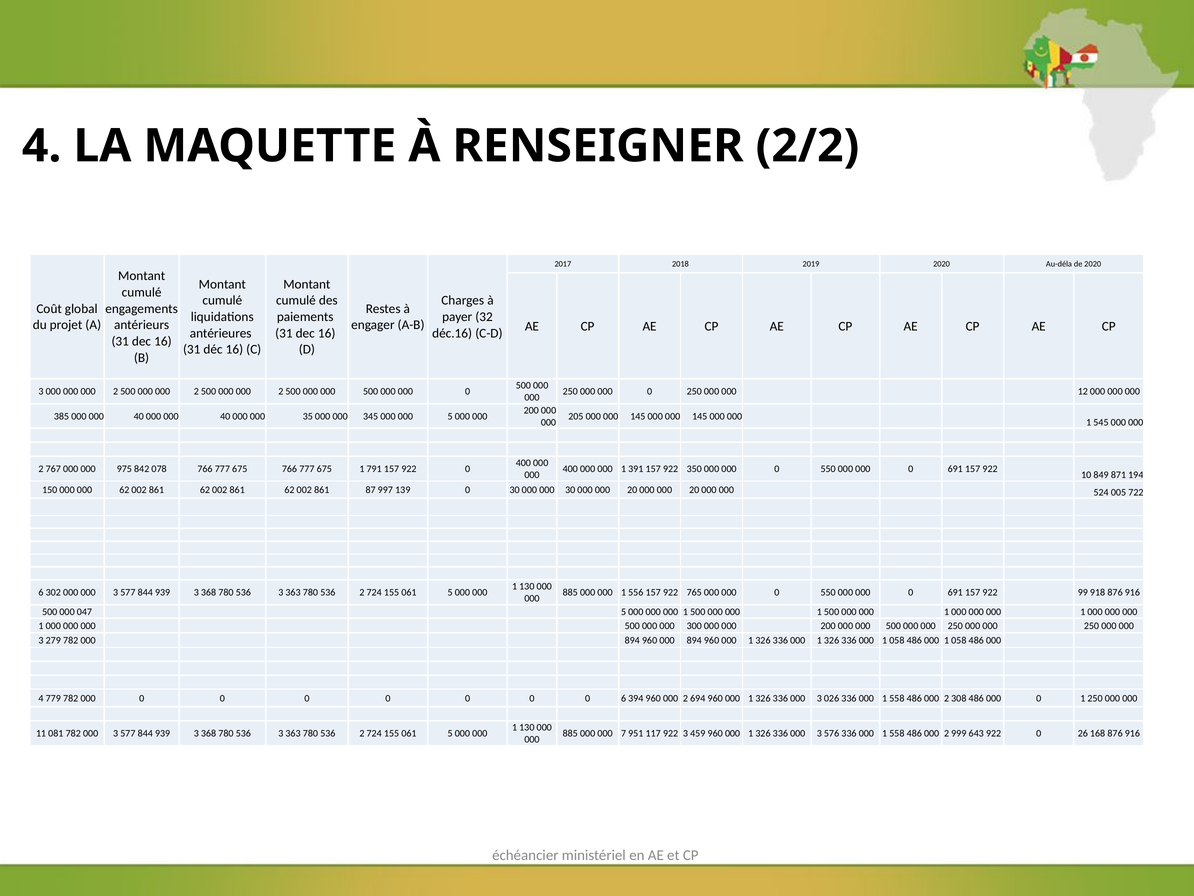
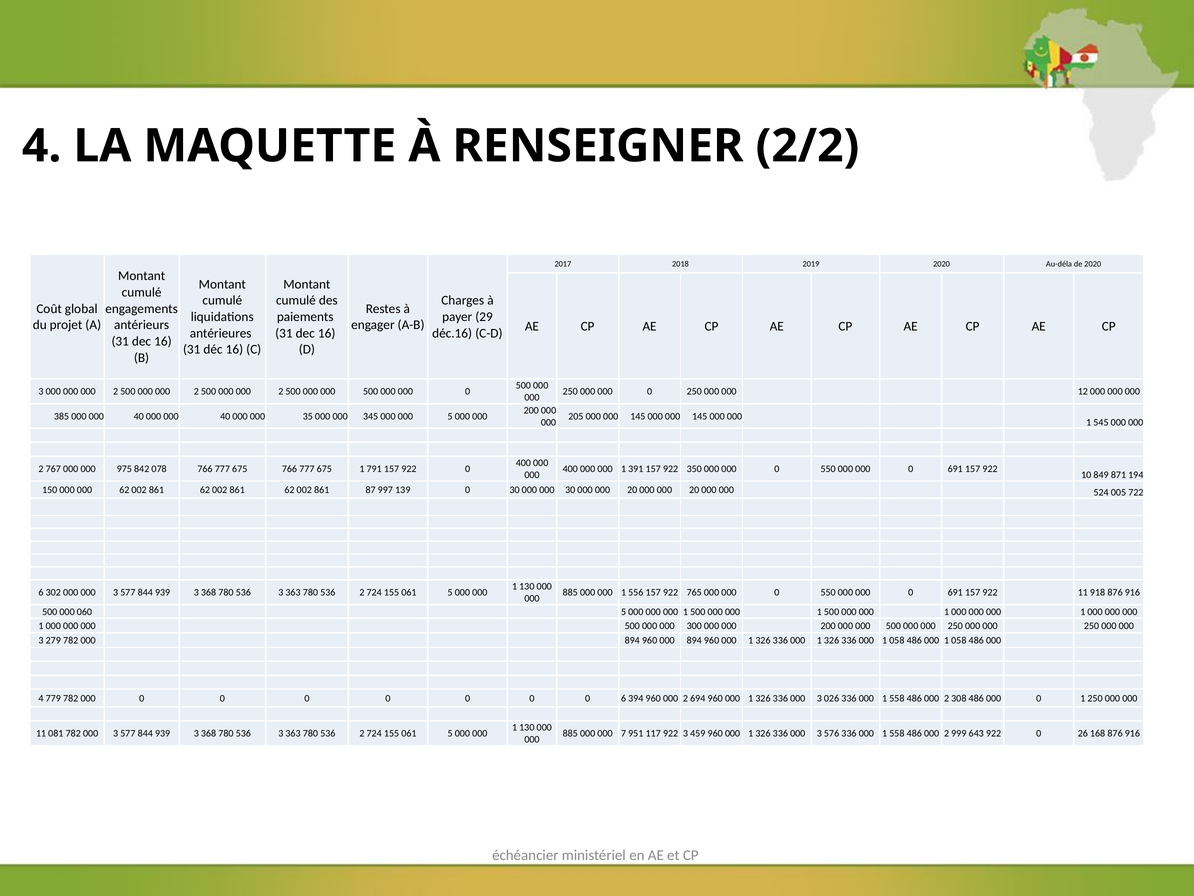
32: 32 -> 29 (484, 317)
922 99: 99 -> 11 (1083, 592)
047: 047 -> 060 (84, 612)
